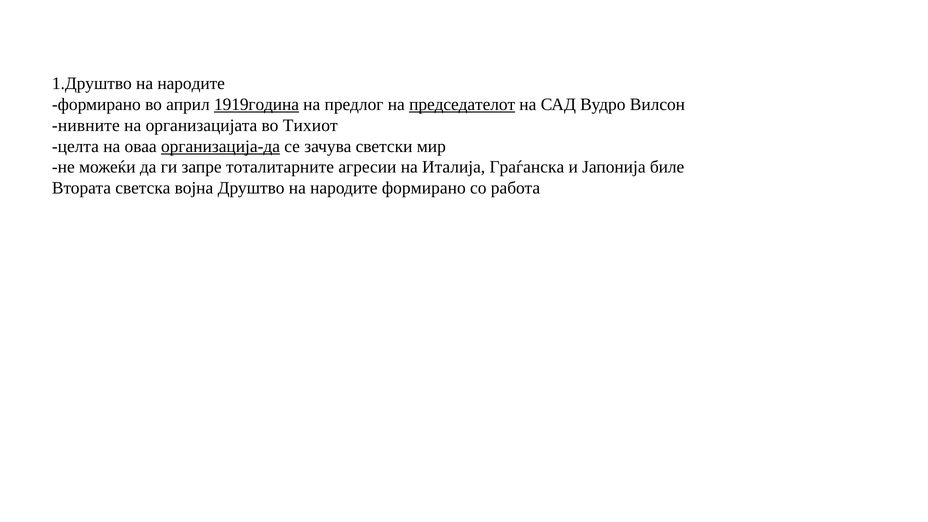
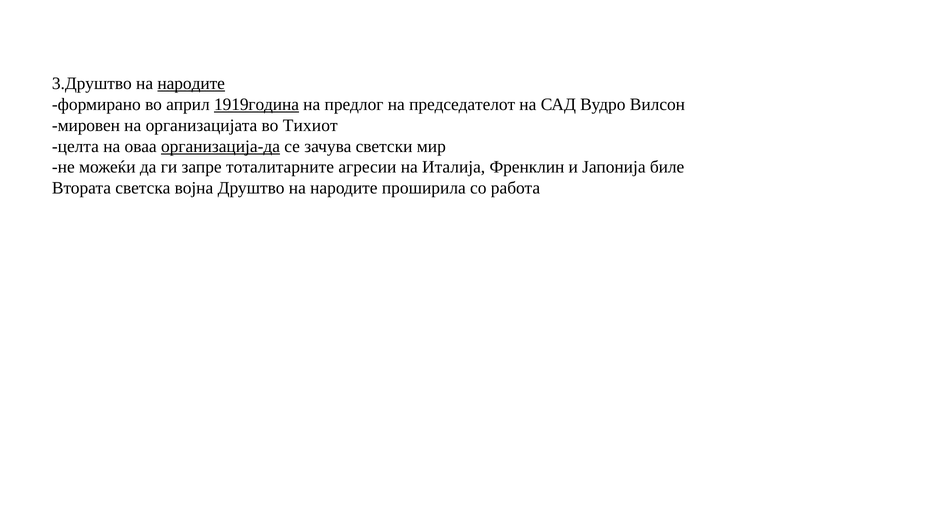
1.Друштво: 1.Друштво -> 3.Друштво (92, 84)
народите underline: none -> present (191, 84)
председателот underline: present -> none (462, 105)
нивните: нивните -> мировен (86, 125)
Граѓанска: Граѓанска -> Френклин (527, 167)
Друштво на народите формирано: формирано -> проширила (424, 188)
